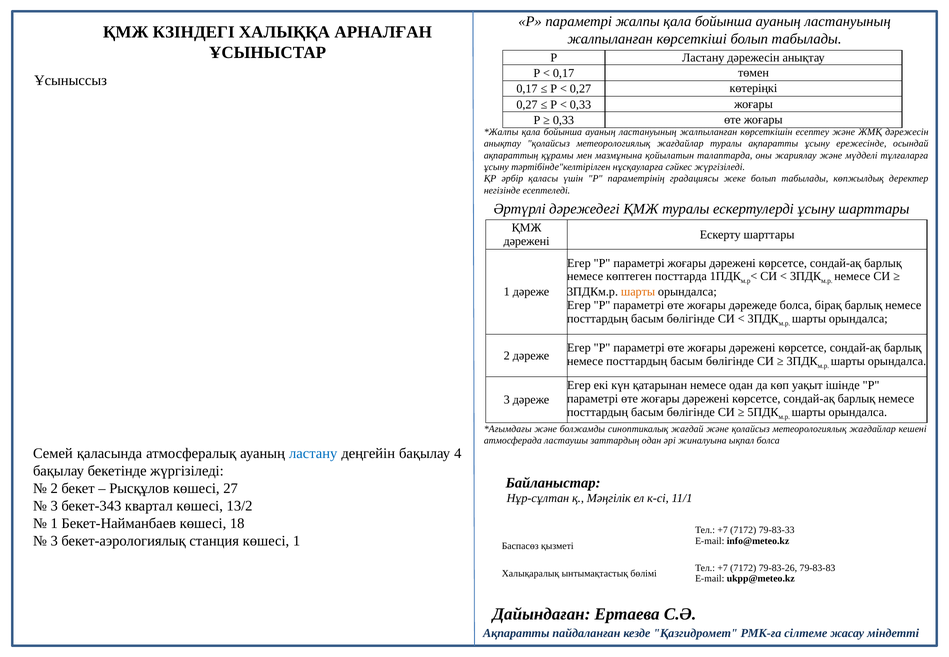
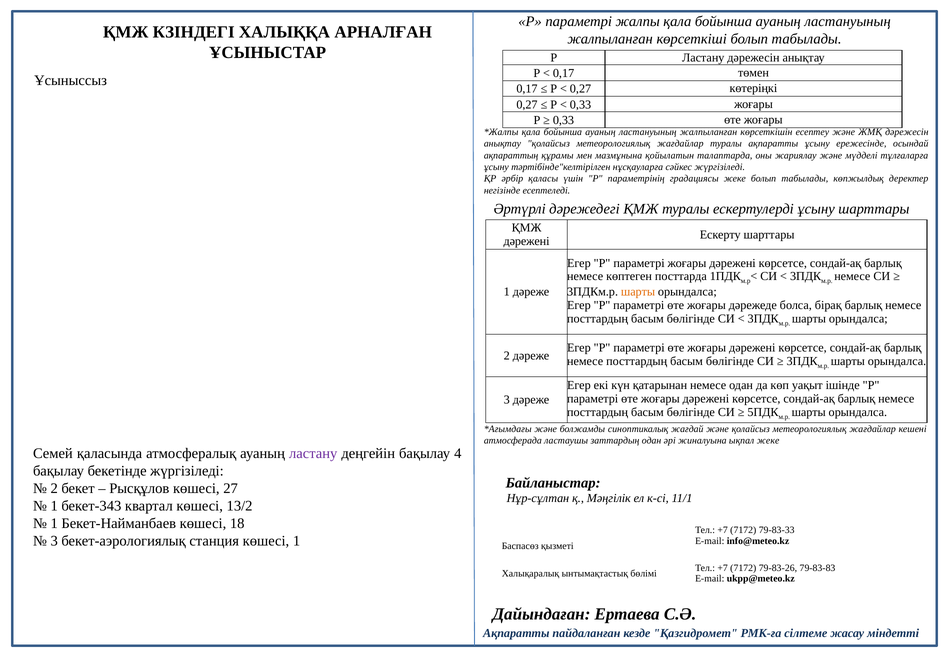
ықпал болса: болса -> жеке (768, 441)
ластану colour: blue -> purple (313, 454)
3: 3 -> 1 (54, 506)
